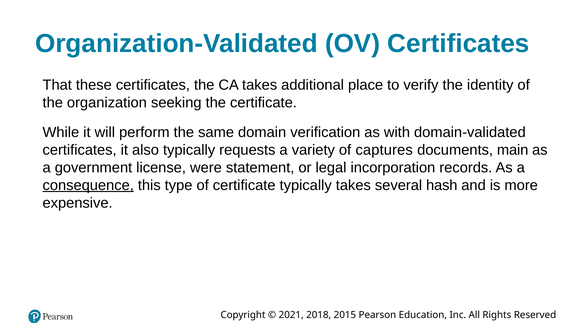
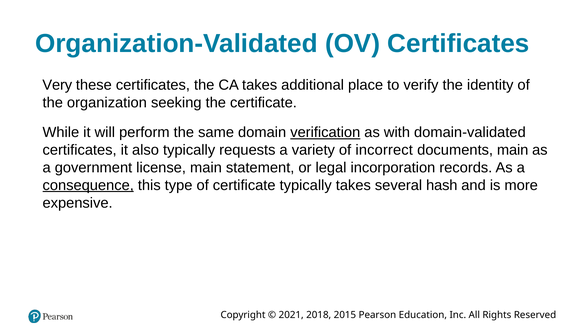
That: That -> Very (57, 85)
verification underline: none -> present (325, 133)
captures: captures -> incorrect (384, 150)
license were: were -> main (206, 168)
